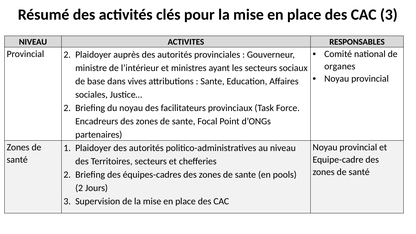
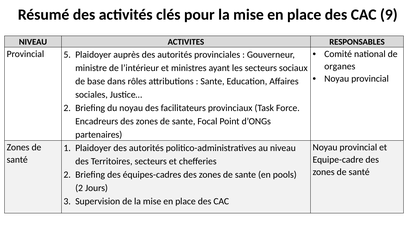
CAC 3: 3 -> 9 (389, 15)
Provincial 2: 2 -> 5 (67, 55)
vives: vives -> rôles (137, 81)
